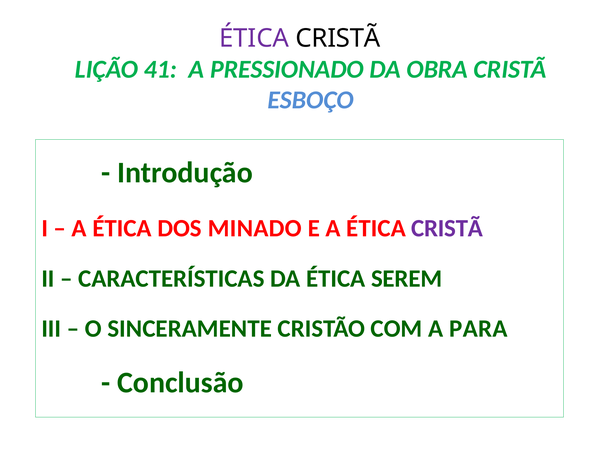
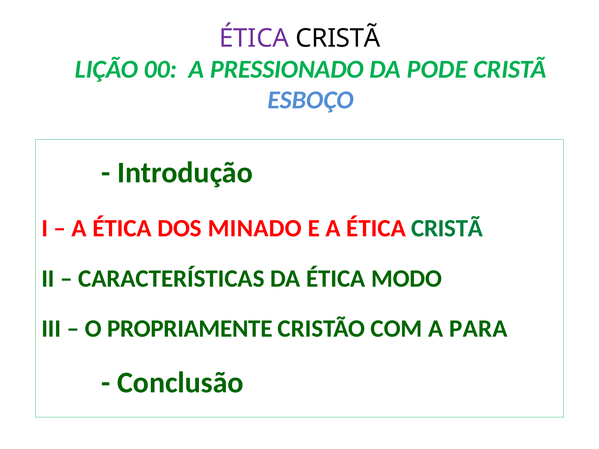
41: 41 -> 00 (160, 69)
OBRA: OBRA -> PODE (437, 69)
CRISTÃ colour: purple -> green (447, 228)
SEREM: SEREM -> MODO (407, 279)
SINCERAMENTE: SINCERAMENTE -> PROPRIAMENTE (190, 329)
